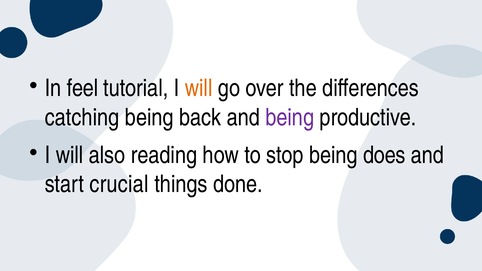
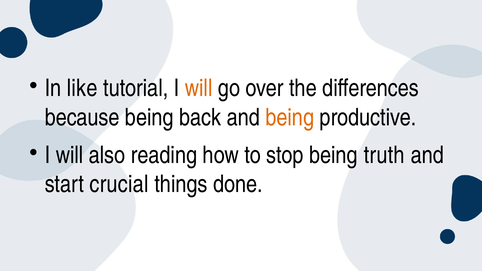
feel: feel -> like (82, 88)
catching: catching -> because (82, 117)
being colour: purple -> orange (290, 117)
does: does -> truth (384, 155)
